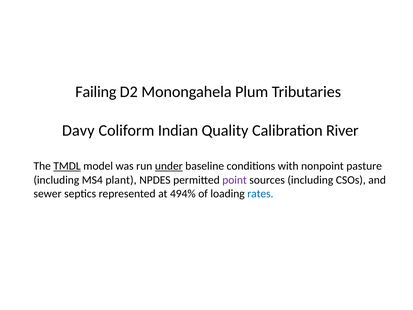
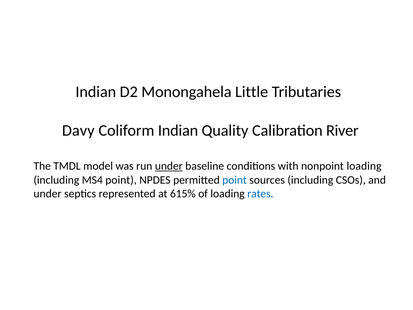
Failing: Failing -> Indian (96, 92)
Plum: Plum -> Little (252, 92)
TMDL underline: present -> none (67, 166)
nonpoint pasture: pasture -> loading (364, 166)
MS4 plant: plant -> point (121, 180)
point colour: purple -> blue (235, 180)
sewer: sewer -> under (48, 194)
494%: 494% -> 615% (183, 194)
